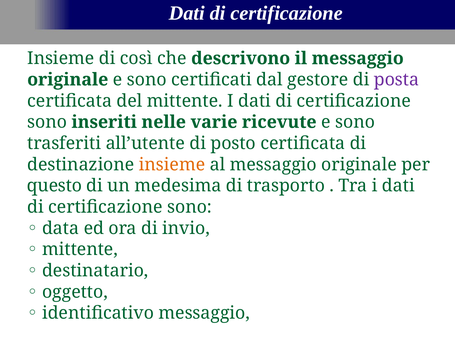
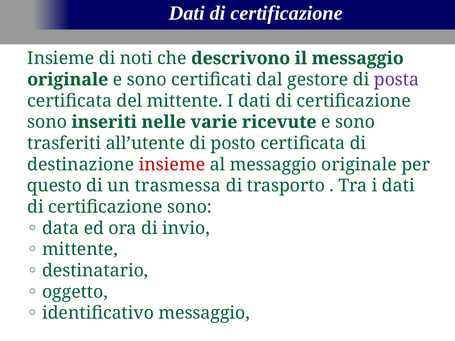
così: così -> noti (136, 58)
insieme colour: orange -> red (172, 165)
medesima: medesima -> trasmessa (178, 186)
